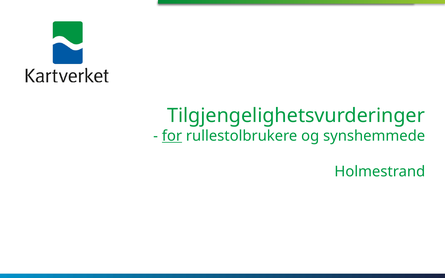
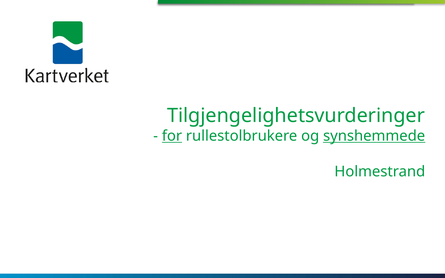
synshemmede underline: none -> present (374, 136)
